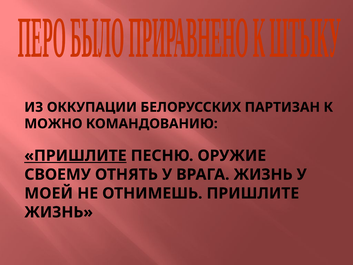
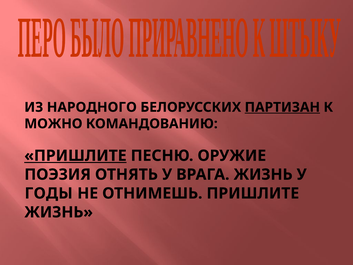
ОККУПАЦИИ: ОККУПАЦИИ -> НАРОДНОГО (92, 107)
ПАРТИЗАН underline: none -> present (282, 107)
СВОЕМУ: СВОЕМУ -> ПОЭЗИЯ (58, 174)
МОЕЙ: МОЕЙ -> ГОДЫ (49, 193)
